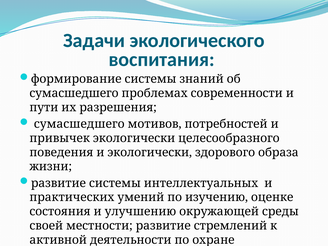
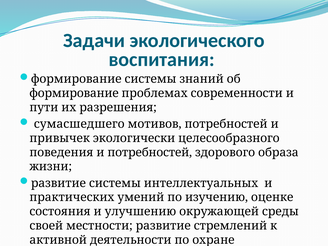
сумасшедшего: сумасшедшего -> формирование (74, 93)
и экологически: экологически -> потребностей (150, 152)
